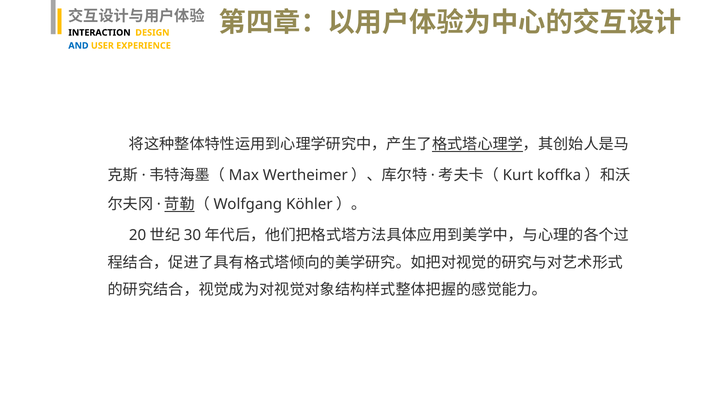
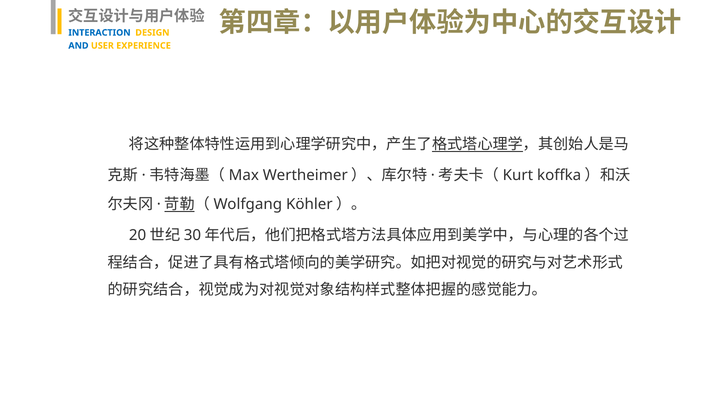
INTERACTION colour: black -> blue (99, 33)
